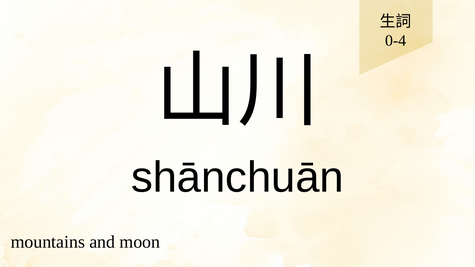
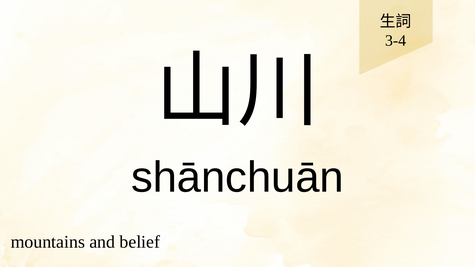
0-4: 0-4 -> 3-4 (396, 41)
moon: moon -> belief (140, 242)
